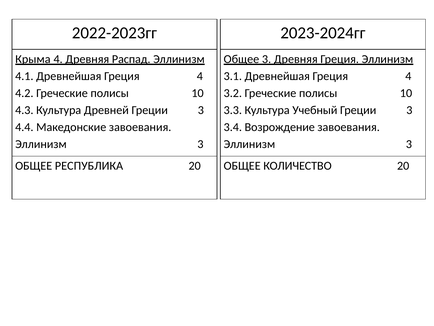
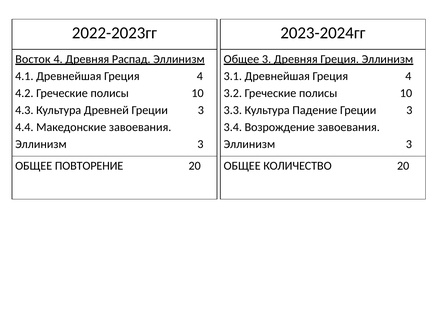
Крыма: Крыма -> Восток (33, 59)
Учебный: Учебный -> Падение (315, 110)
РЕСПУБЛИКА: РЕСПУБЛИКА -> ПОВТОРЕНИЕ (89, 166)
